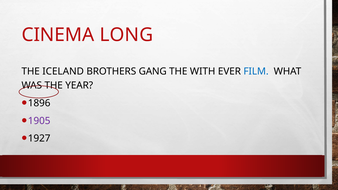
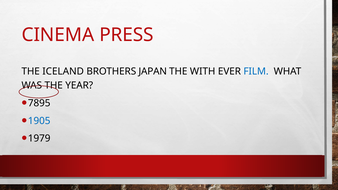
LONG: LONG -> PRESS (126, 35)
GANG: GANG -> JAPAN (153, 71)
1896: 1896 -> 7895 (39, 103)
1905 colour: purple -> blue (39, 121)
1927: 1927 -> 1979 (39, 139)
